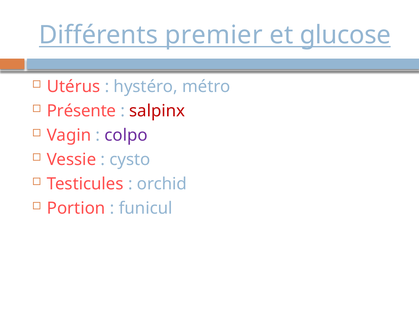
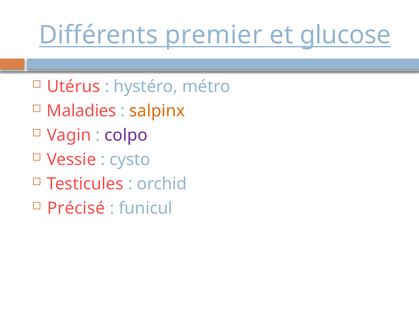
Présente: Présente -> Maladies (82, 111)
salpinx colour: red -> orange (157, 111)
Portion: Portion -> Précisé (76, 208)
